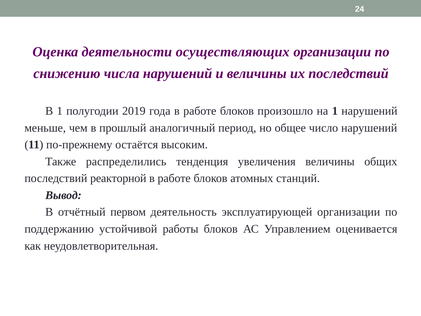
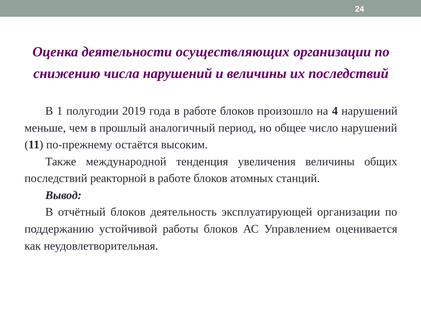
на 1: 1 -> 4 (335, 111)
распределились: распределились -> международной (126, 161)
отчётный первом: первом -> блоков (128, 212)
